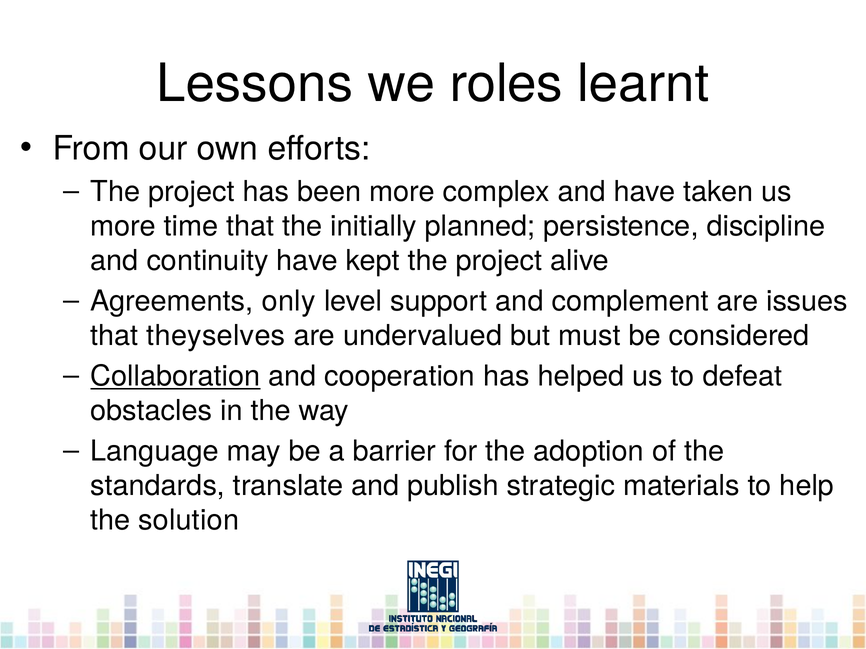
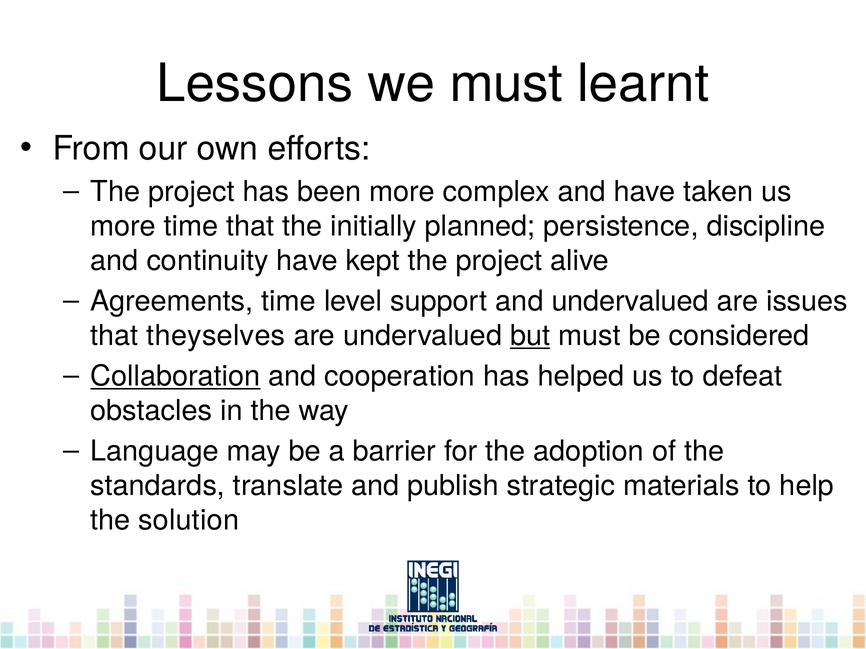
we roles: roles -> must (506, 84)
Agreements only: only -> time (289, 301)
and complement: complement -> undervalued (630, 301)
but underline: none -> present (530, 336)
